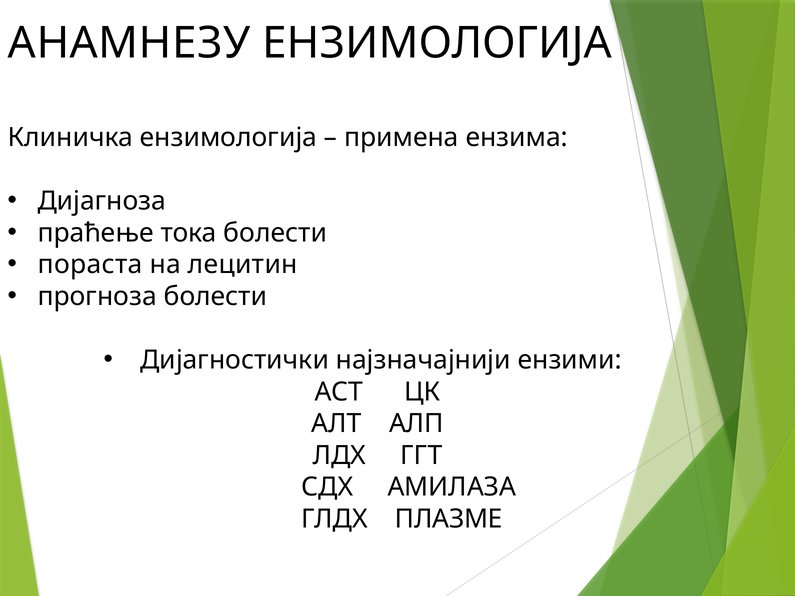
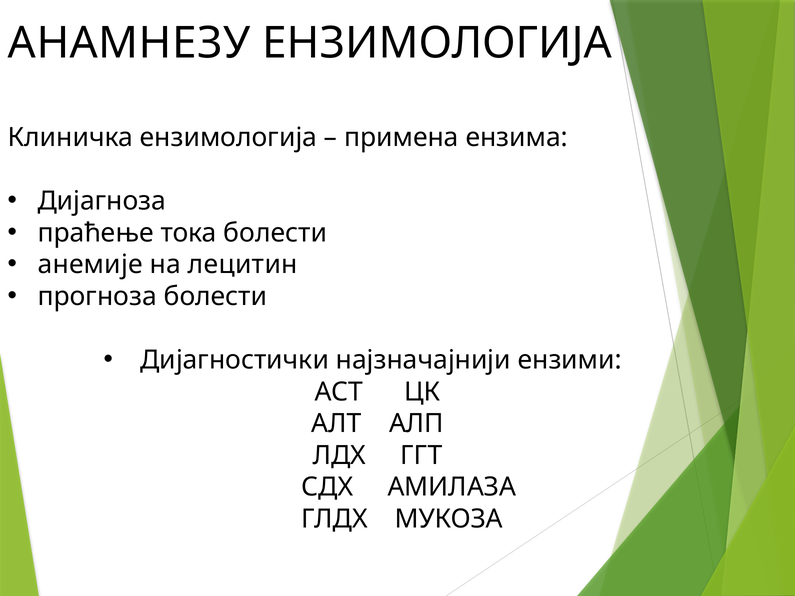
пораста: пораста -> анемије (90, 265)
ПЛАЗМЕ: ПЛАЗМЕ -> МУКОЗА (449, 519)
